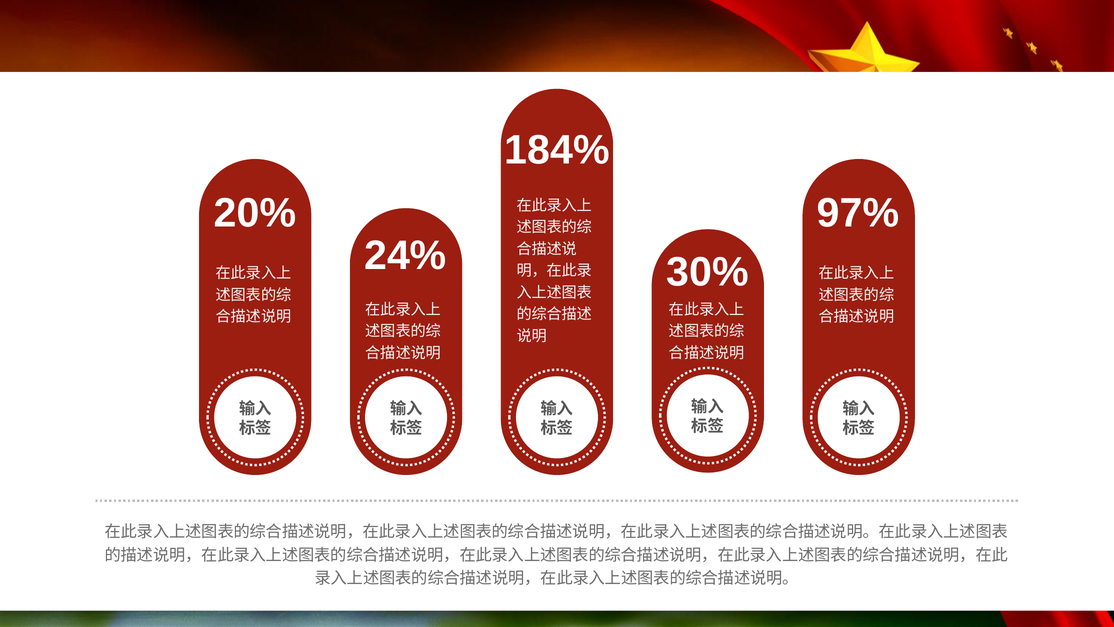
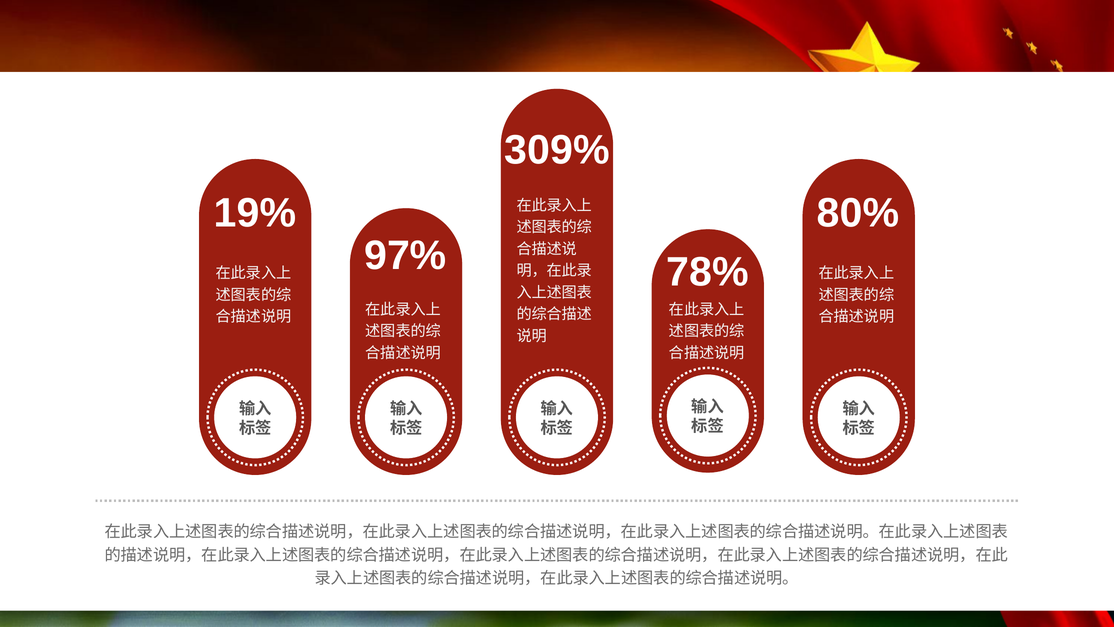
184%: 184% -> 309% (557, 150)
20%: 20% -> 19% (255, 213)
97%: 97% -> 80% (858, 213)
24%: 24% -> 97% (405, 256)
30%: 30% -> 78% (707, 272)
